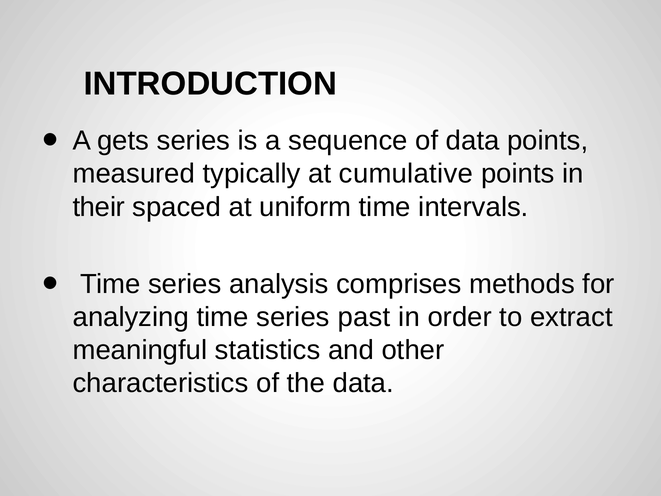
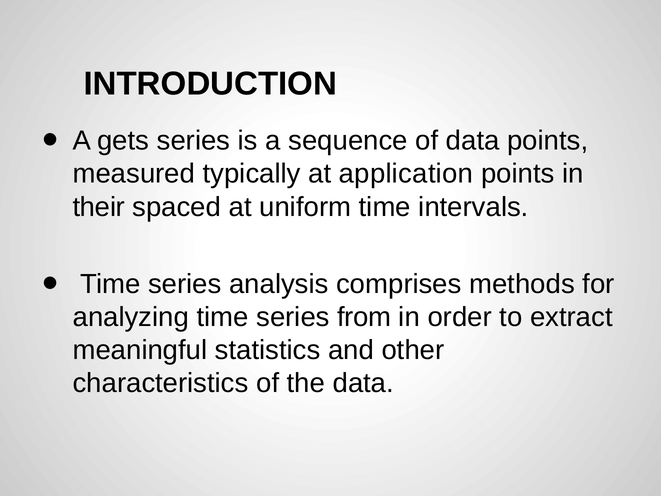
cumulative: cumulative -> application (406, 174)
past: past -> from (364, 317)
